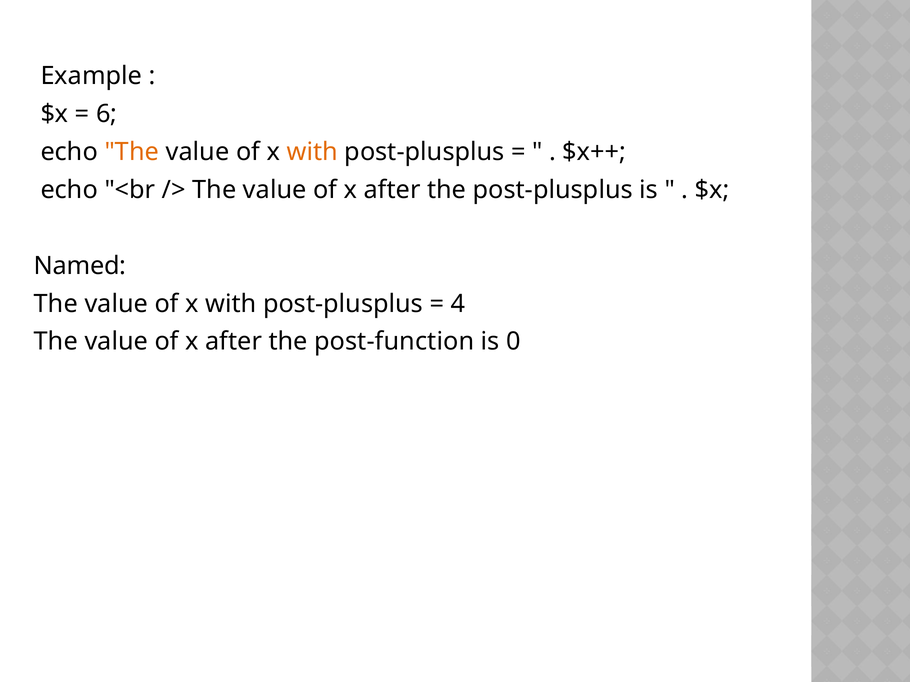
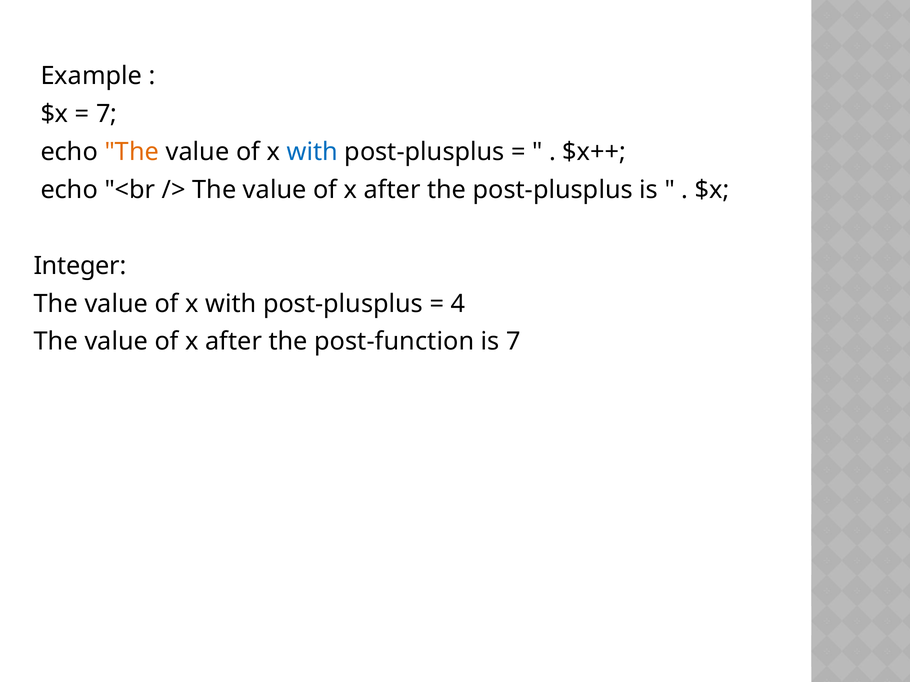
6: 6 -> 7 (107, 114)
with colour: orange -> blue (312, 152)
Named: Named -> Integer (80, 266)
is 0: 0 -> 7 (513, 342)
